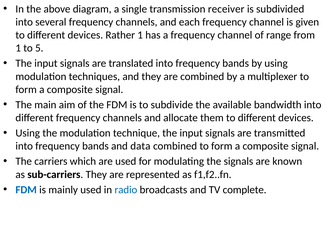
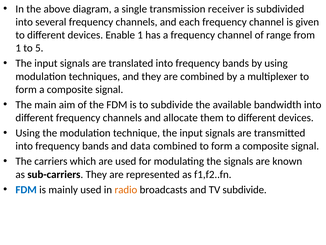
Rather: Rather -> Enable (120, 35)
radio colour: blue -> orange (126, 189)
TV complete: complete -> subdivide (245, 189)
